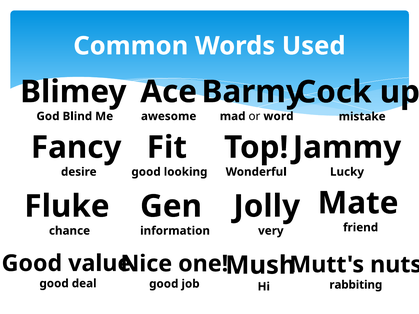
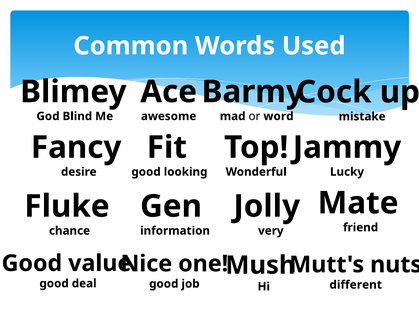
rabbiting: rabbiting -> different (356, 285)
